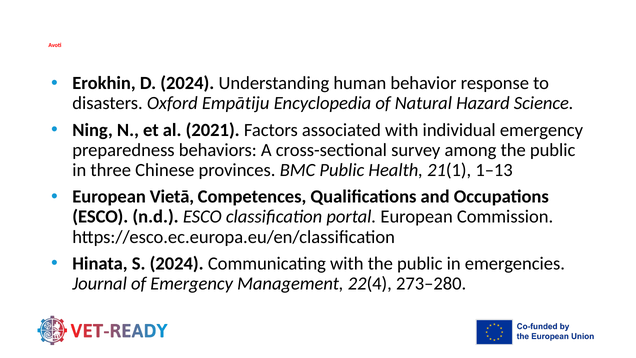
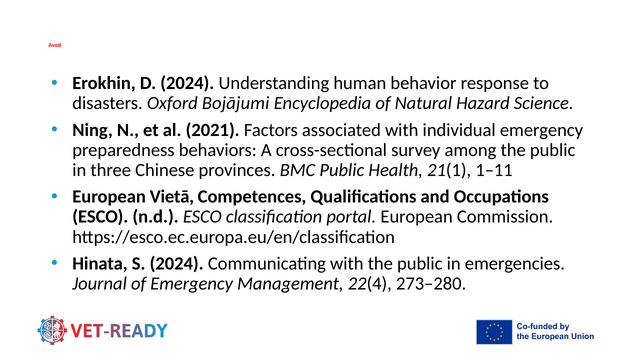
Empātiju: Empātiju -> Bojājumi (236, 103)
1–13: 1–13 -> 1–11 (494, 170)
